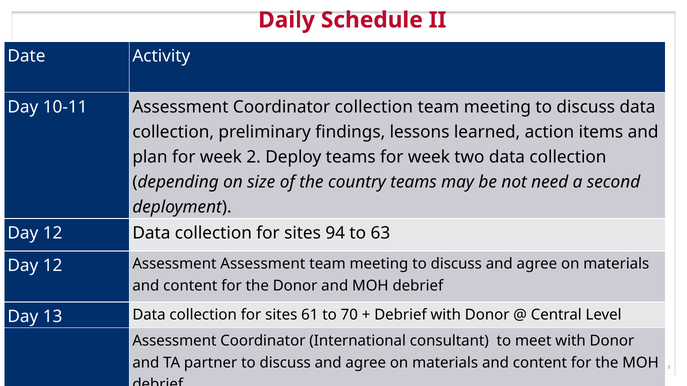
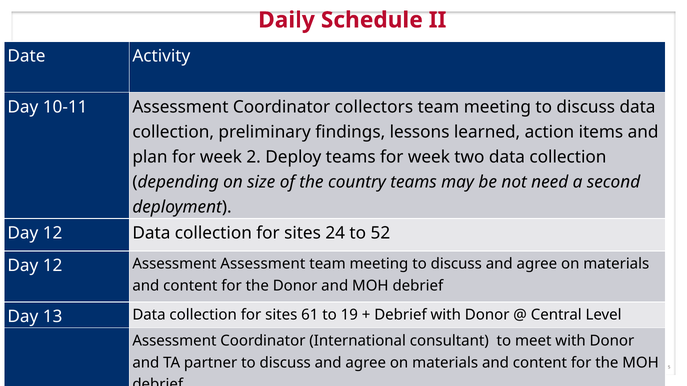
Coordinator collection: collection -> collectors (374, 107)
94: 94 -> 24 (335, 234)
63: 63 -> 52 (380, 234)
70: 70 -> 19 (349, 315)
